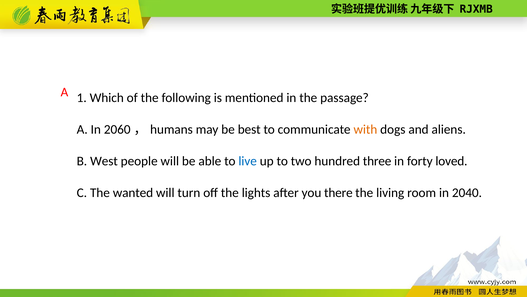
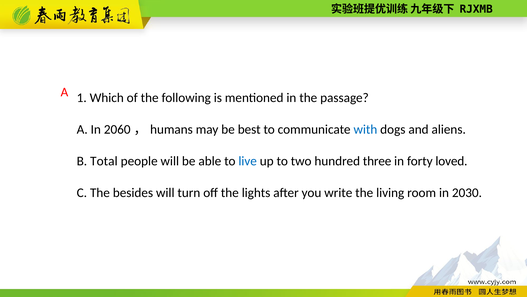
with colour: orange -> blue (365, 129)
West: West -> Total (104, 161)
wanted: wanted -> besides (133, 192)
there: there -> write (338, 192)
2040: 2040 -> 2030 (467, 192)
